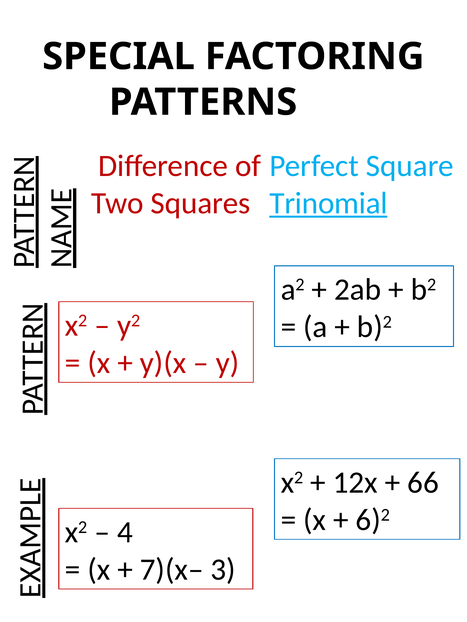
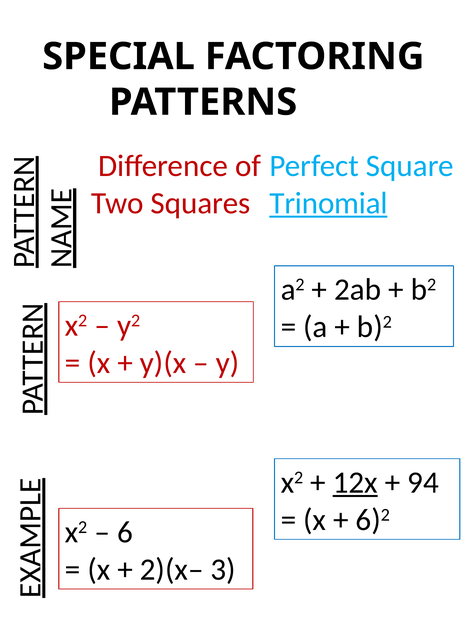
12x underline: none -> present (355, 483)
66: 66 -> 94 (423, 483)
4: 4 -> 6 (125, 533)
7)(x–: 7)(x– -> 2)(x– (172, 570)
